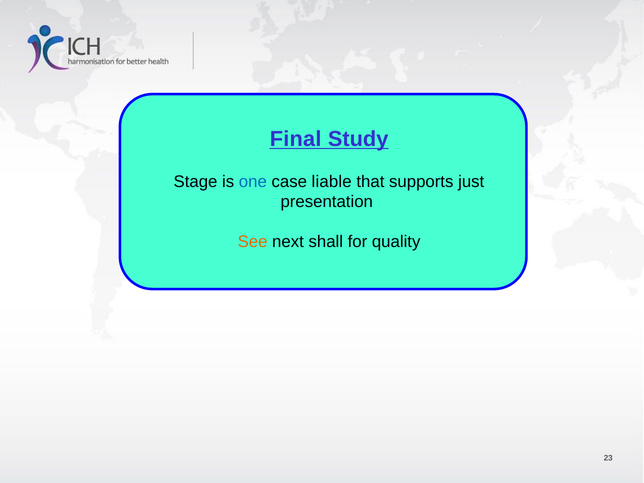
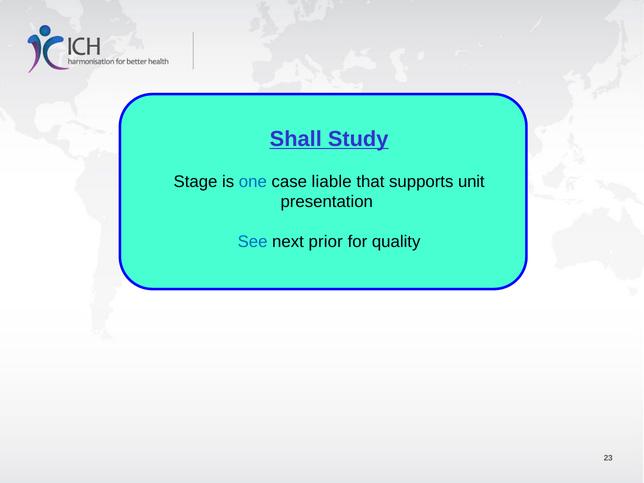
Final: Final -> Shall (296, 139)
just: just -> unit (471, 182)
See colour: orange -> blue (253, 242)
shall: shall -> prior (326, 242)
